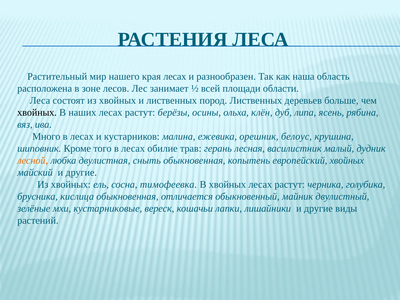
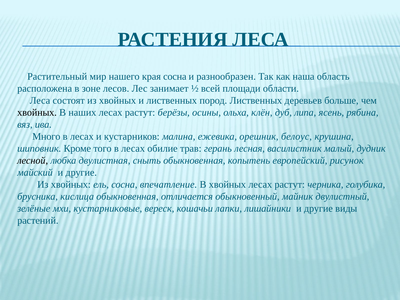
края лесах: лесах -> сосна (175, 77)
лесной colour: orange -> black (33, 161)
европейский хвойных: хвойных -> рисунок (347, 161)
тимофеевка: тимофеевка -> впечатление (168, 185)
